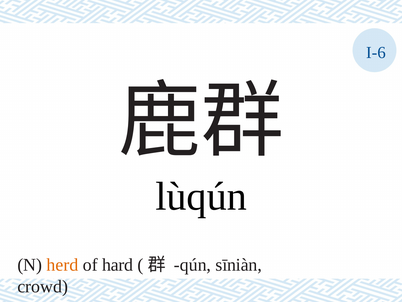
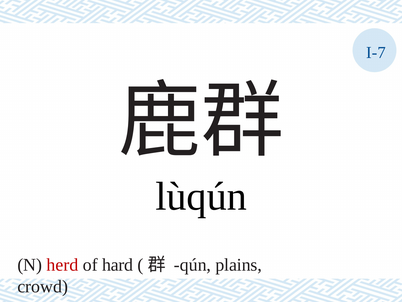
I-6: I-6 -> I-7 (376, 53)
herd colour: orange -> red (63, 265)
sīniàn: sīniàn -> plains (239, 265)
